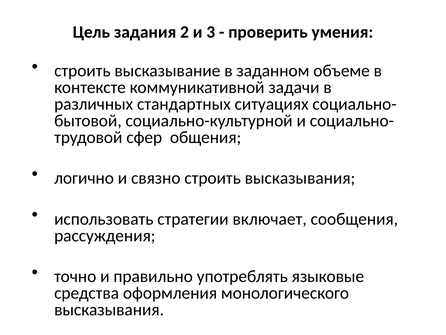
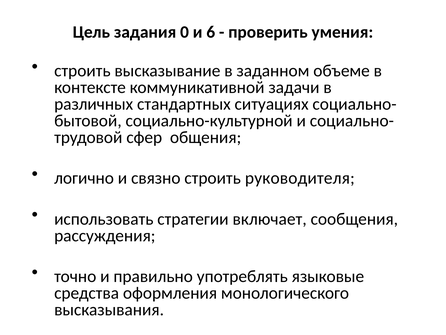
2: 2 -> 0 (185, 32)
3: 3 -> 6 (211, 32)
строить высказывания: высказывания -> руководителя (300, 178)
